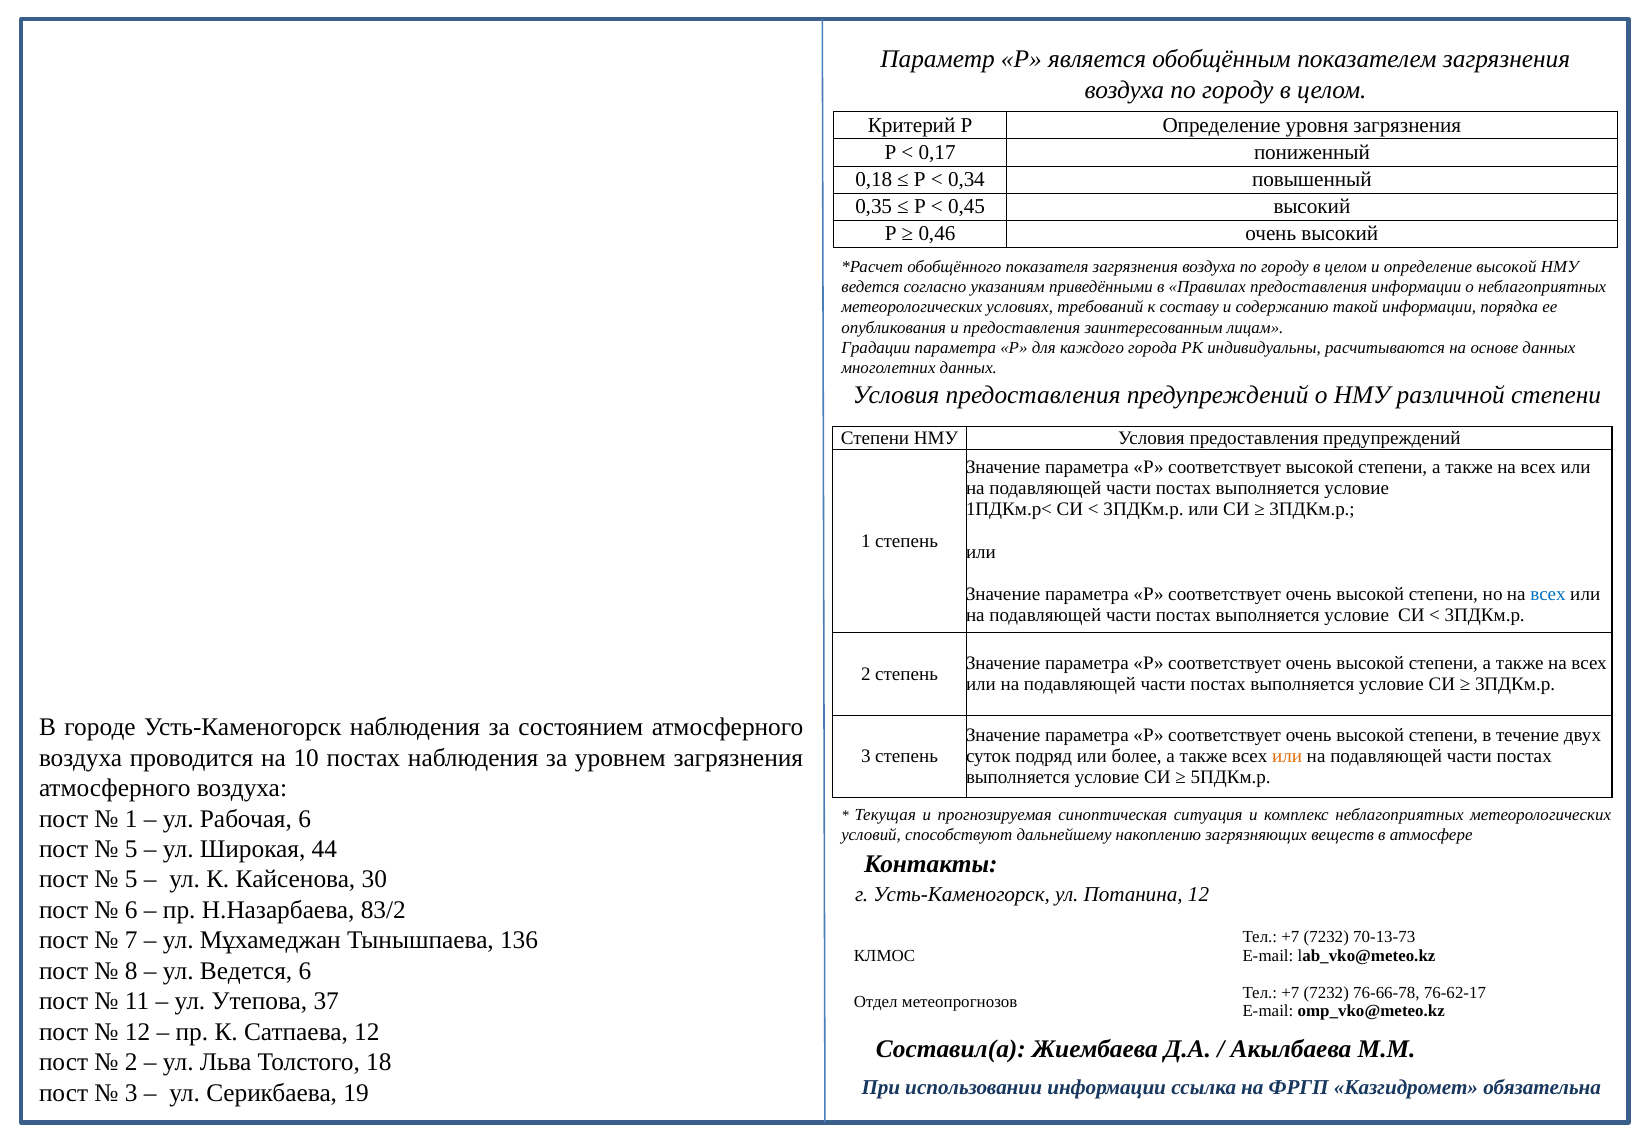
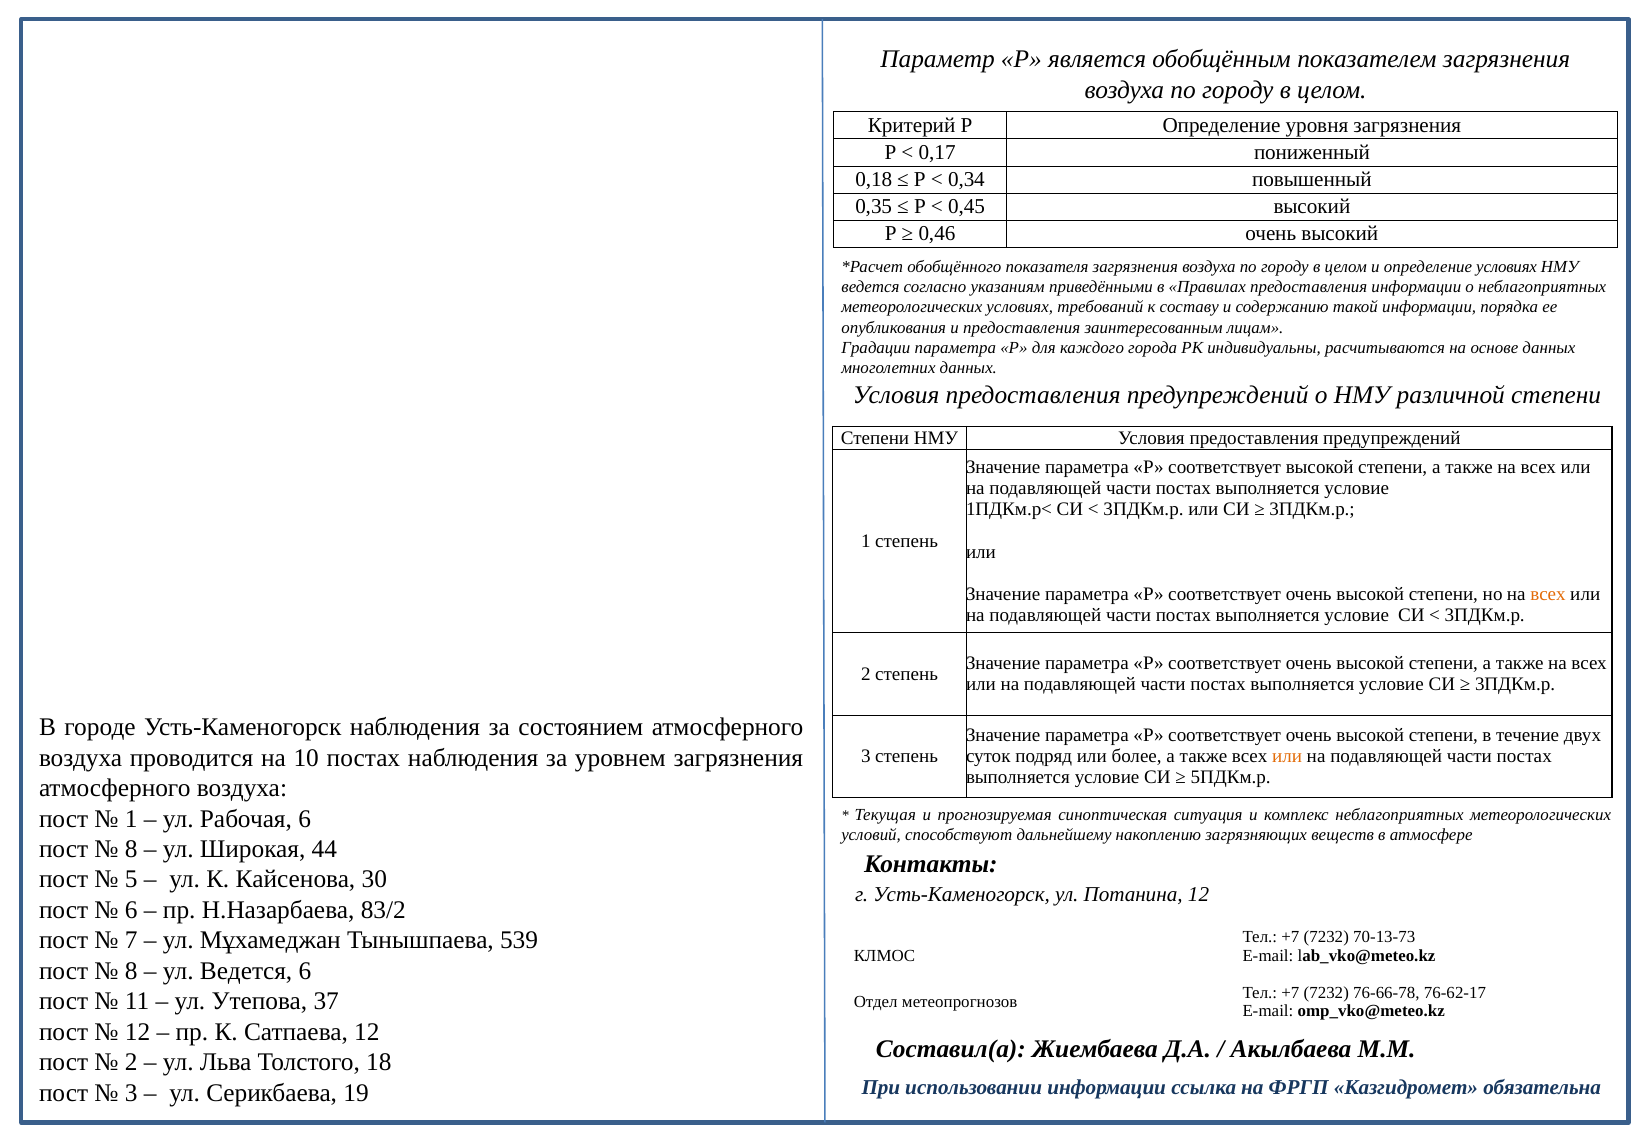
определение высокой: высокой -> условиях (1507, 267)
всех colour: blue -> orange (1548, 594)
5: 5 -> 8 (131, 849)
136: 136 -> 539 (519, 941)
